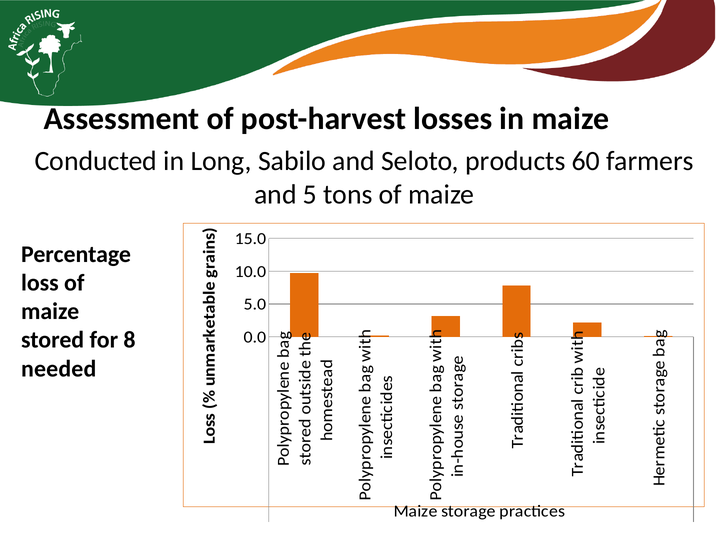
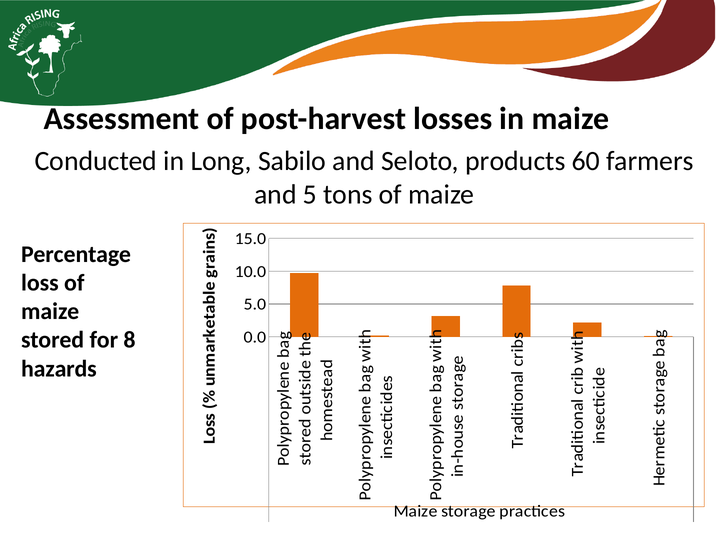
needed: needed -> hazards (59, 369)
